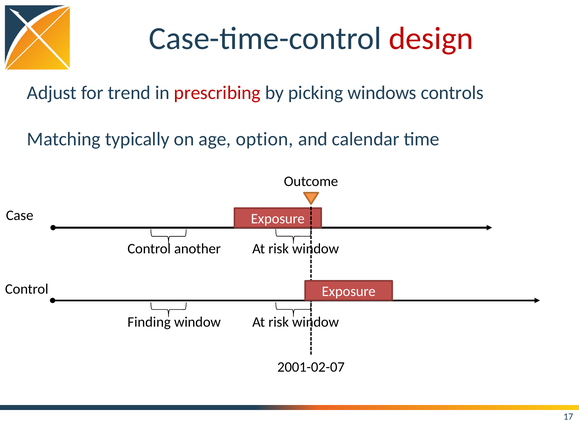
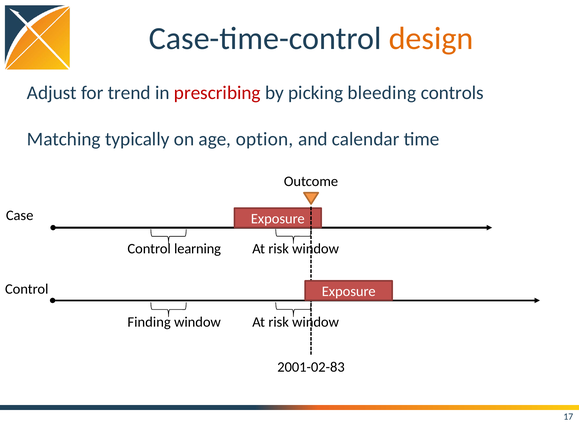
design colour: red -> orange (431, 38)
windows: windows -> bleeding (382, 93)
another: another -> learning (198, 249)
2001-02-07: 2001-02-07 -> 2001-02-83 (311, 367)
